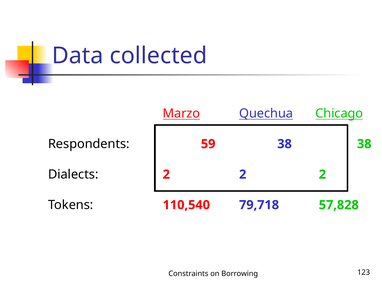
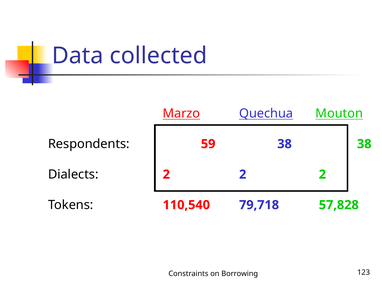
Chicago: Chicago -> Mouton (339, 114)
